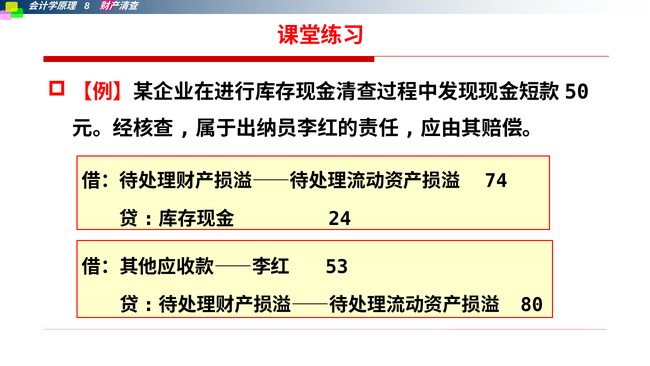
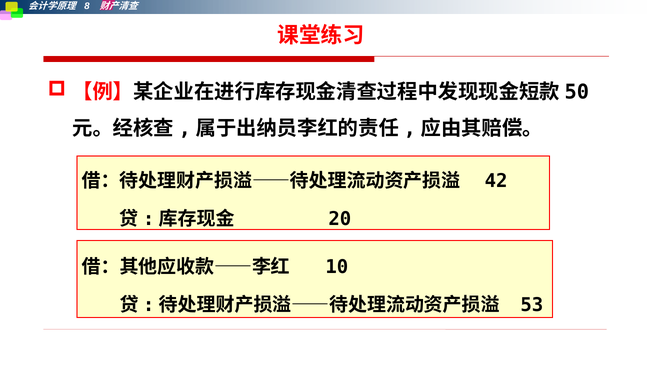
74: 74 -> 42 (496, 181)
24: 24 -> 20 (340, 219)
53: 53 -> 10 (337, 267)
80: 80 -> 53 (532, 305)
